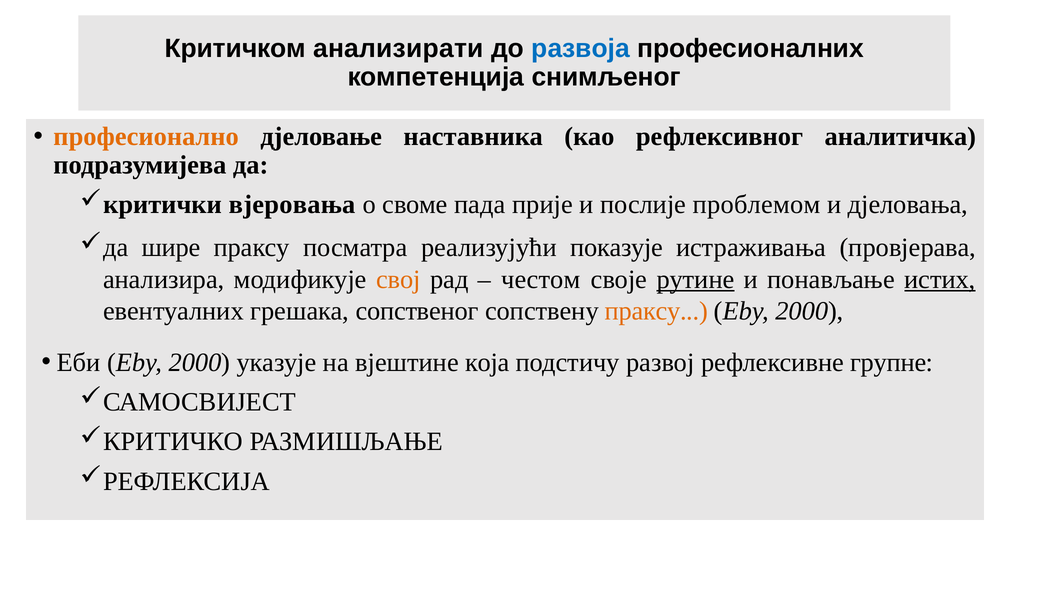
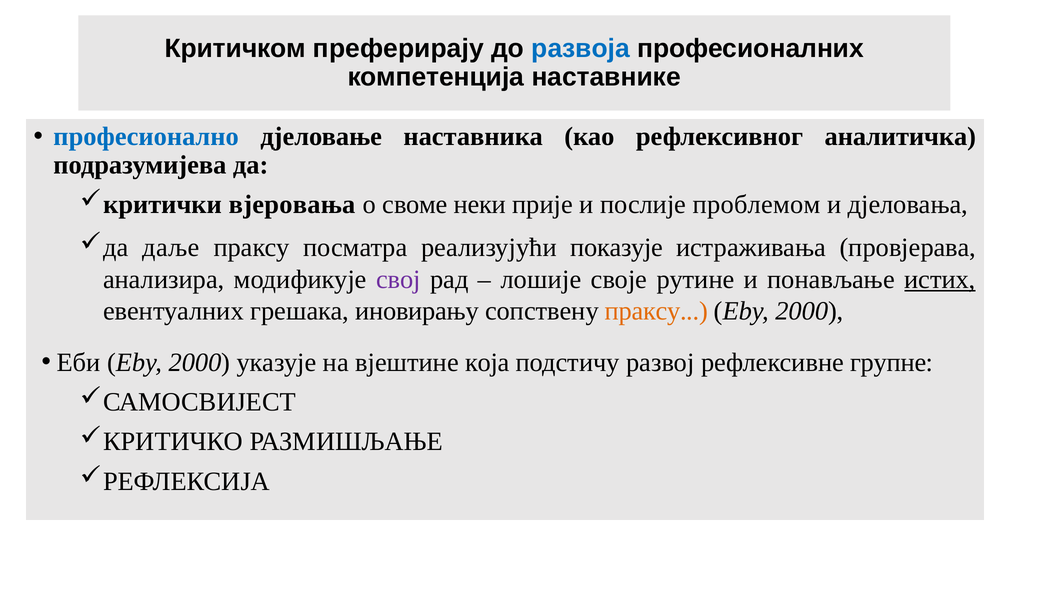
анализирати: анализирати -> преферирају (398, 49)
снимљеног: снимљеног -> наставнике (606, 77)
професионално colour: orange -> blue (146, 137)
пада: пада -> неки (480, 205)
шире: шире -> даље (171, 248)
свој colour: orange -> purple (398, 280)
честом: честом -> лошије (541, 280)
рутине underline: present -> none (696, 280)
сопственог: сопственог -> иновирању (417, 311)
